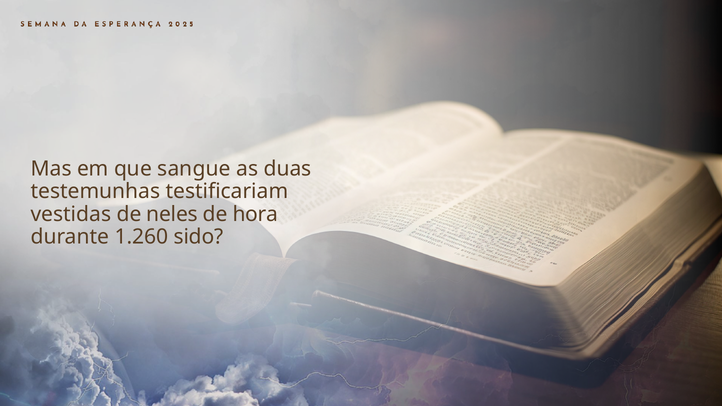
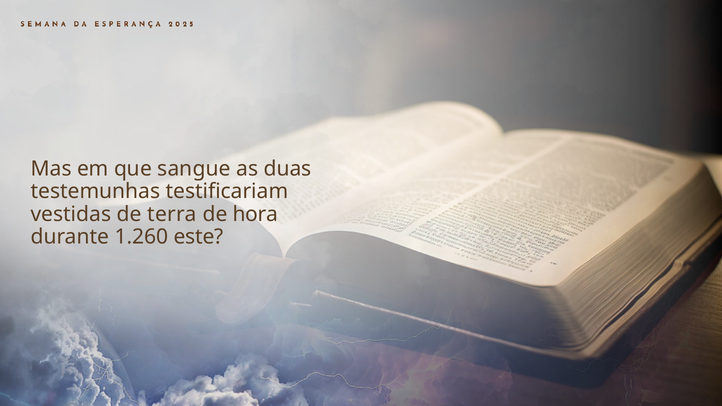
neles: neles -> terra (172, 214)
sido: sido -> este (199, 237)
